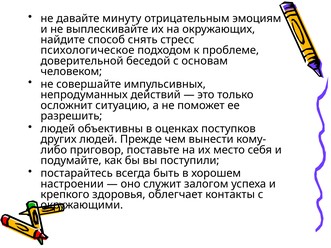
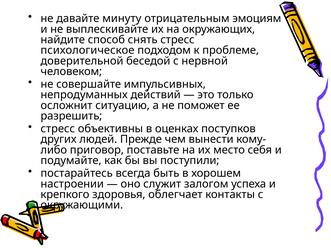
основам: основам -> нервной (205, 61)
людей: людей -> стресс (58, 129)
